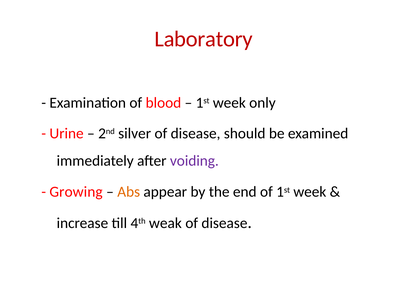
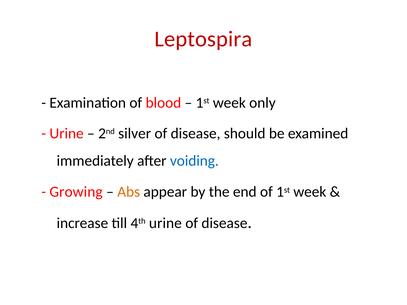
Laboratory: Laboratory -> Leptospira (203, 39)
voiding colour: purple -> blue (194, 161)
4th weak: weak -> urine (165, 223)
